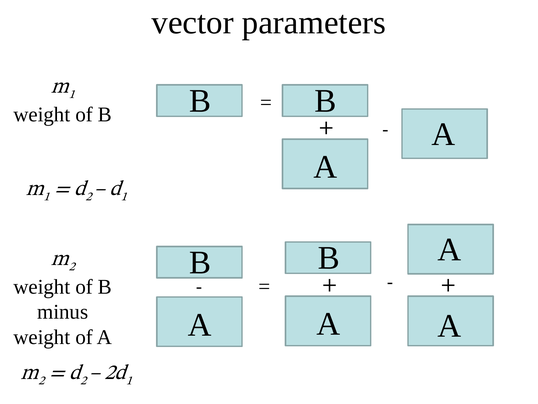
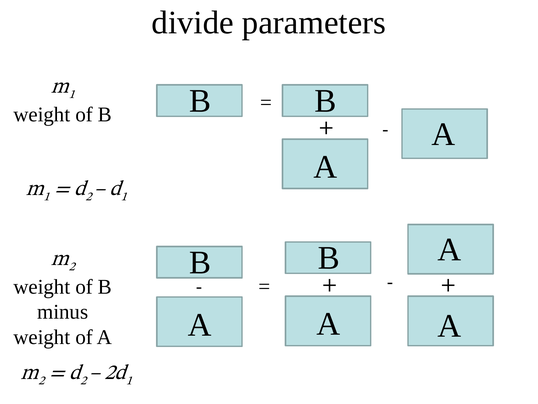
vector: vector -> divide (193, 22)
